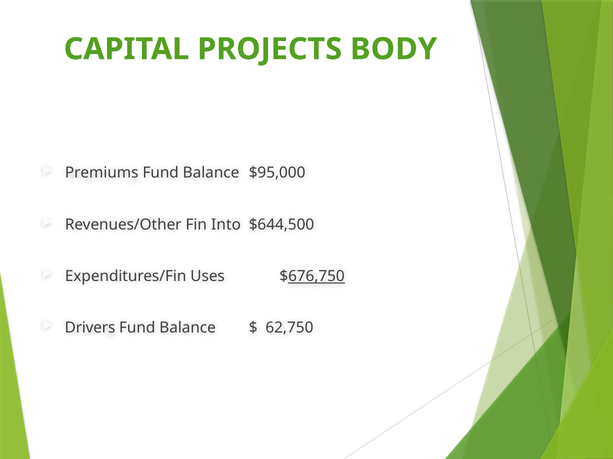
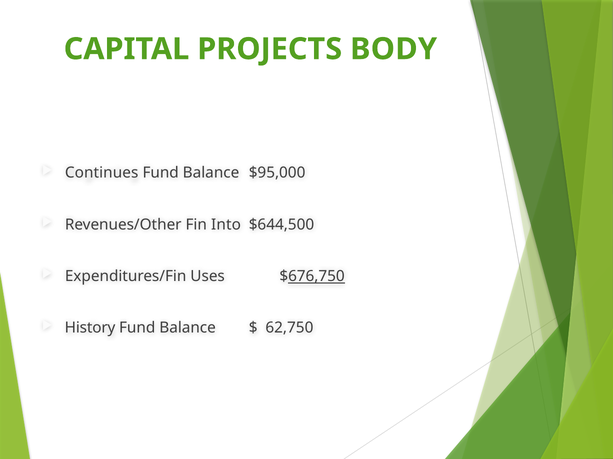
Premiums: Premiums -> Continues (102, 173)
Drivers: Drivers -> History (90, 328)
